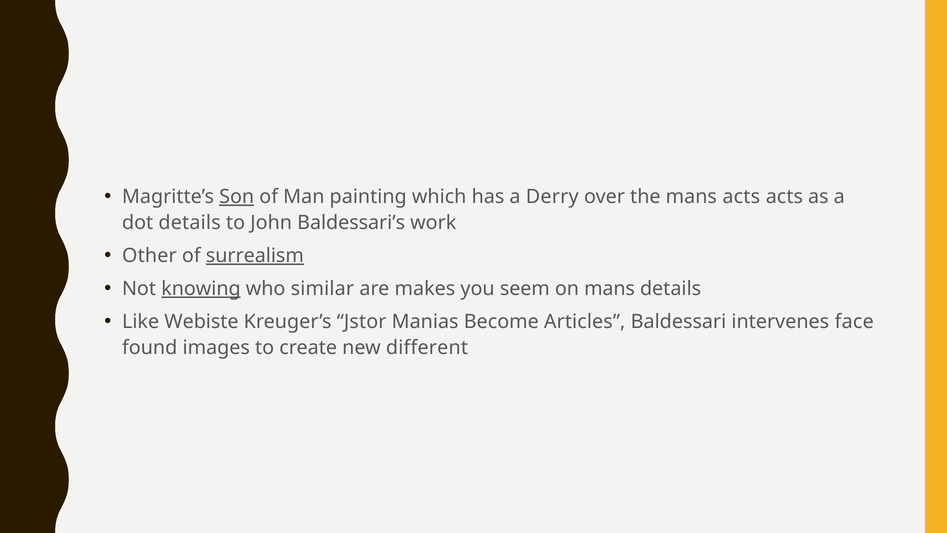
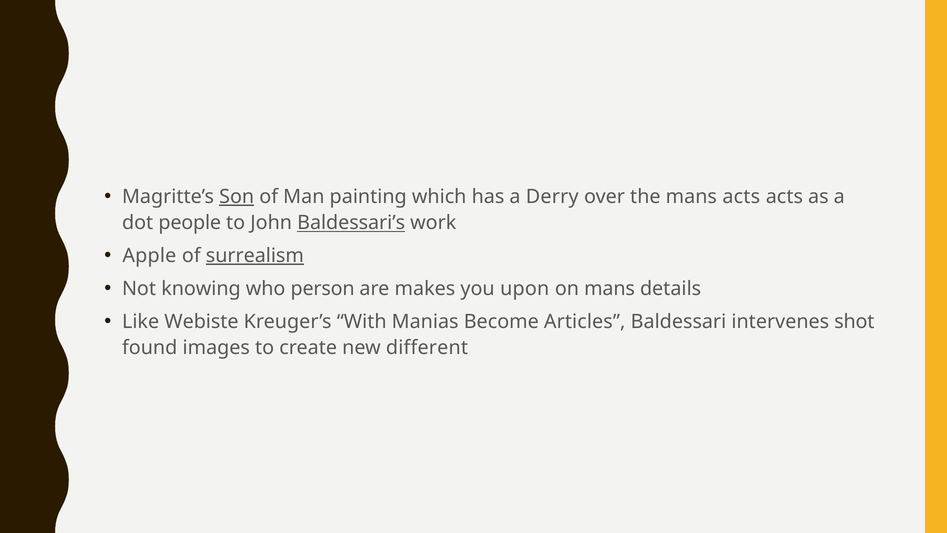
dot details: details -> people (190, 223)
Baldessari’s underline: none -> present (351, 223)
Other: Other -> Apple (149, 256)
knowing underline: present -> none (201, 289)
similar: similar -> person (323, 289)
seem: seem -> upon (525, 289)
Jstor: Jstor -> With (362, 322)
face: face -> shot (854, 322)
